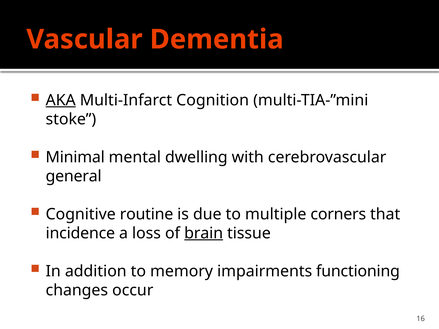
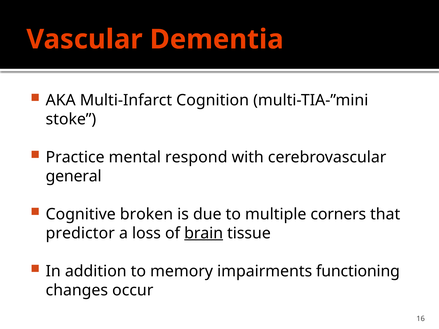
AKA underline: present -> none (61, 100)
Minimal: Minimal -> Practice (75, 157)
dwelling: dwelling -> respond (196, 157)
routine: routine -> broken (146, 214)
incidence: incidence -> predictor (80, 233)
